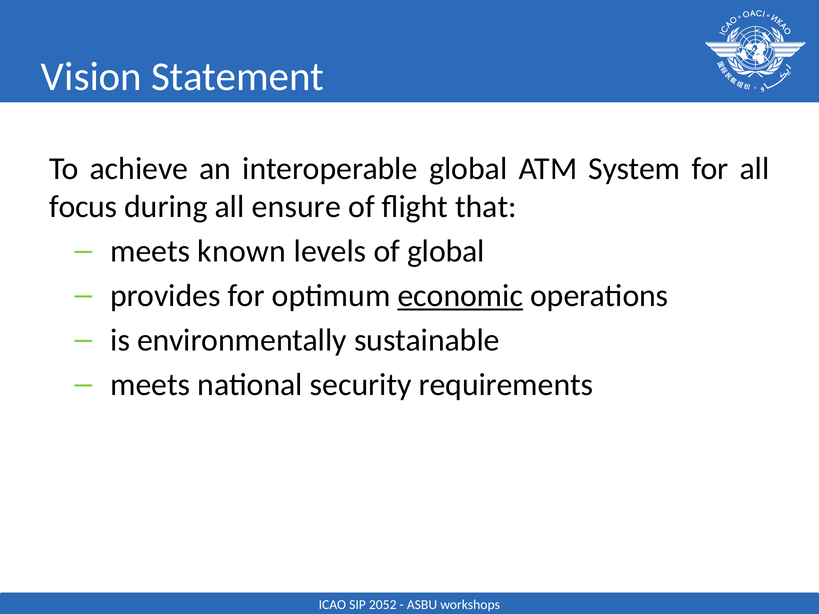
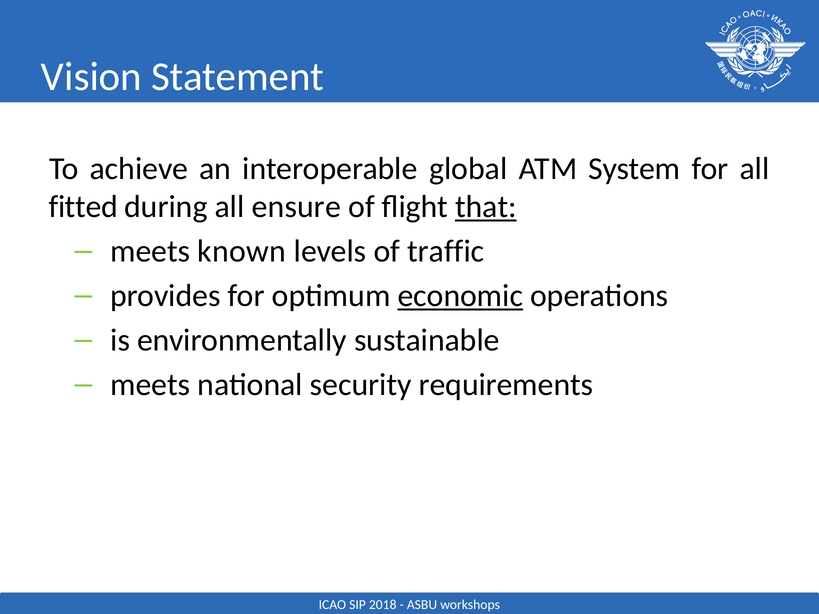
focus: focus -> fitted (83, 207)
that underline: none -> present (486, 207)
of global: global -> traffic (446, 251)
2052: 2052 -> 2018 (383, 605)
